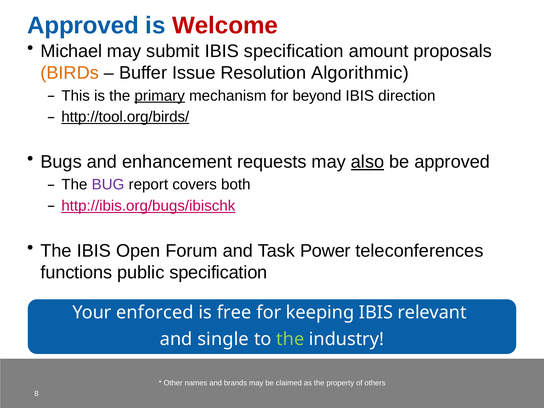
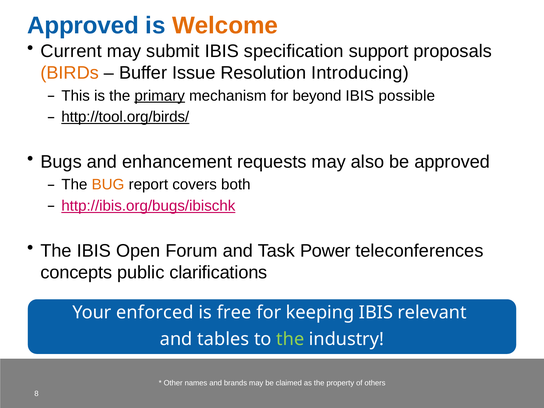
Welcome colour: red -> orange (225, 26)
Michael: Michael -> Current (71, 51)
amount: amount -> support (379, 51)
Algorithmic: Algorithmic -> Introducing (360, 73)
direction: direction -> possible (407, 96)
also underline: present -> none (368, 162)
BUG colour: purple -> orange (108, 185)
functions: functions -> concepts (76, 272)
public specification: specification -> clarifications (218, 272)
single: single -> tables (223, 339)
